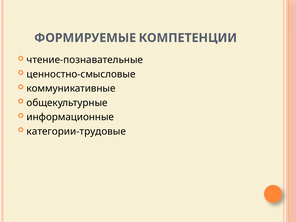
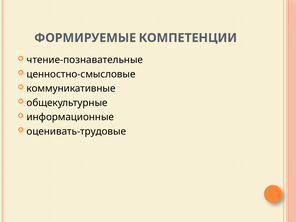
категории-трудовые: категории-трудовые -> оценивать-трудовые (76, 131)
